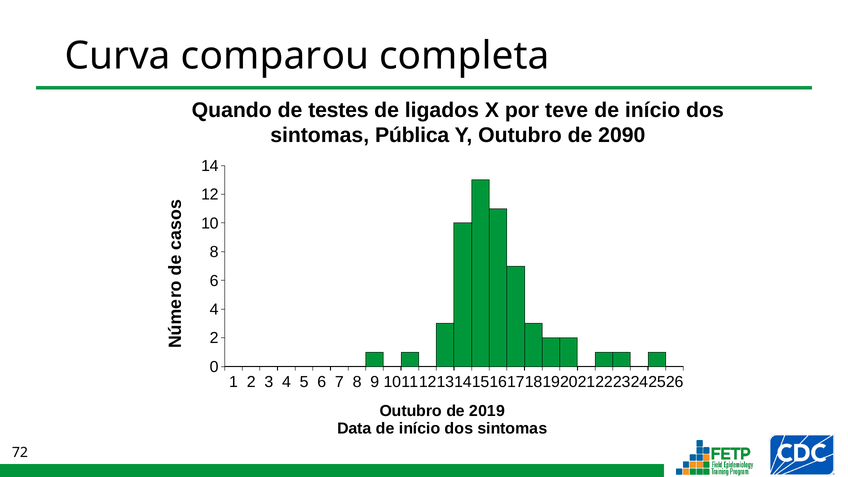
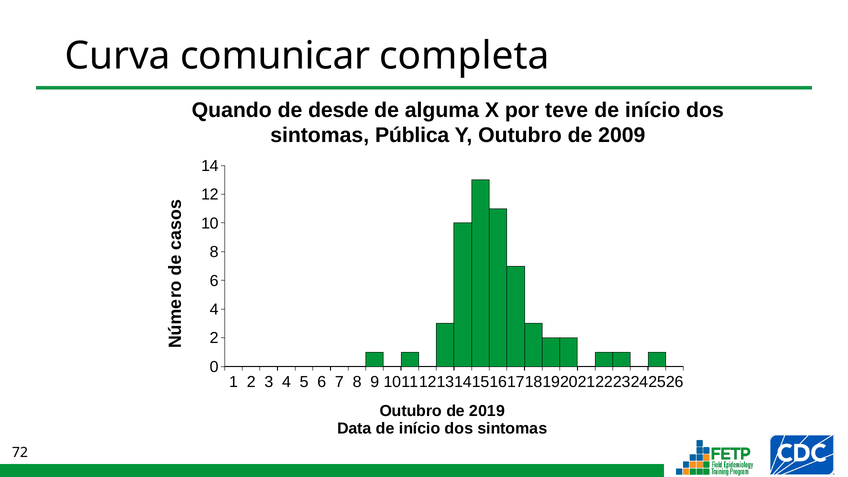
comparou: comparou -> comunicar (275, 56)
testes: testes -> desde (338, 110)
ligados: ligados -> alguma (442, 110)
2090: 2090 -> 2009 (622, 135)
